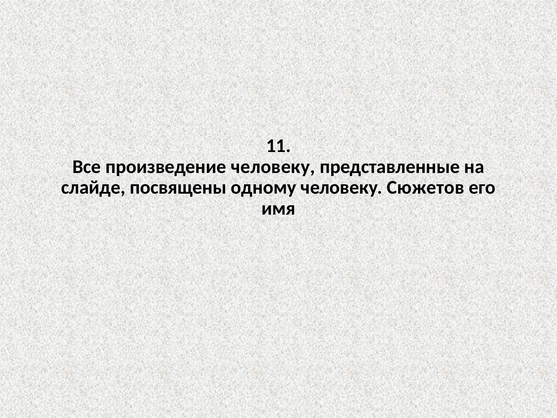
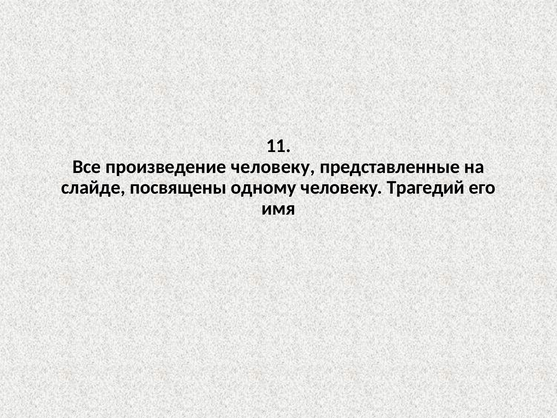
Сюжетов: Сюжетов -> Трагедий (426, 187)
